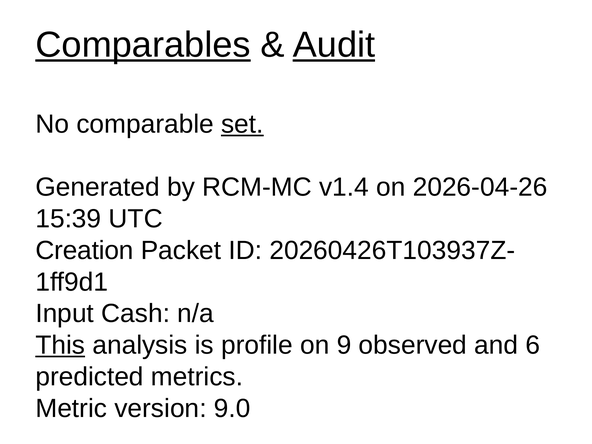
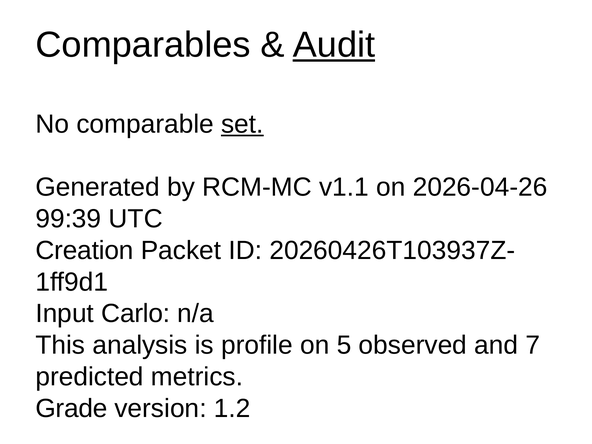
Comparables underline: present -> none (143, 45)
v1.4: v1.4 -> v1.1 (344, 187)
15:39: 15:39 -> 99:39 (68, 219)
Cash: Cash -> Carlo (136, 314)
This underline: present -> none (60, 345)
9: 9 -> 5 (344, 345)
6: 6 -> 7 (533, 345)
Metric: Metric -> Grade (71, 408)
9.0: 9.0 -> 1.2 (232, 408)
